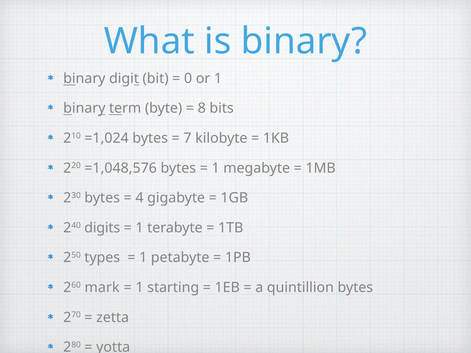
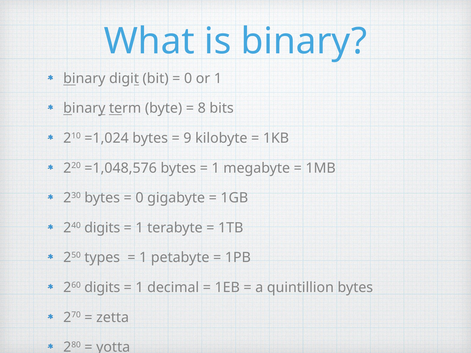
7: 7 -> 9 (187, 138)
4: 4 -> 0 (139, 198)
260 mark: mark -> digits (102, 288)
starting: starting -> decimal (173, 288)
